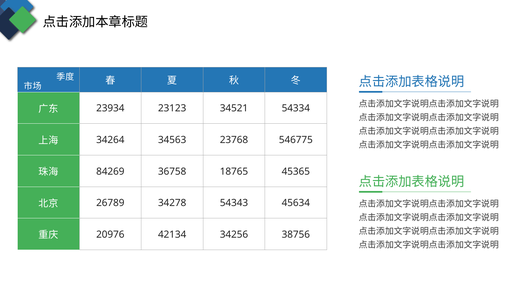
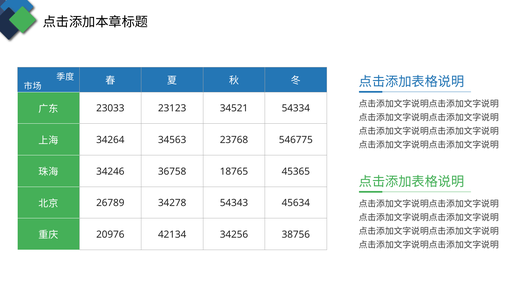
23934: 23934 -> 23033 (110, 109)
84269: 84269 -> 34246 (110, 172)
